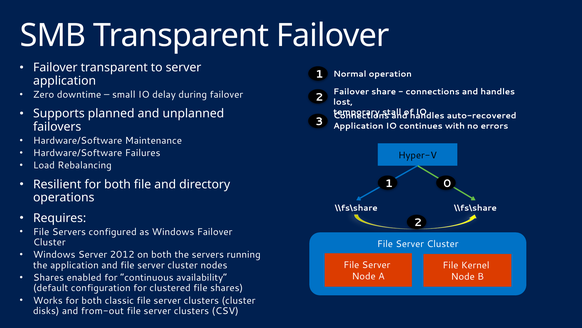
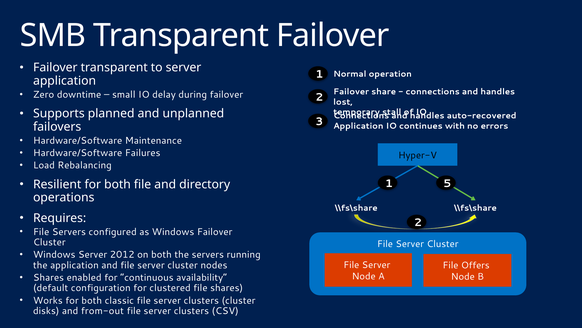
0: 0 -> 5 (447, 183)
Kernel: Kernel -> Offers (475, 265)
